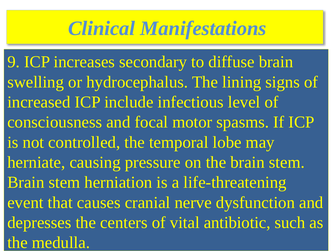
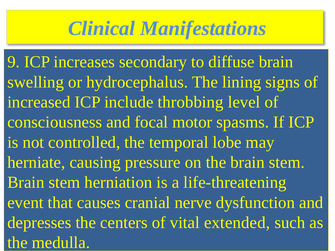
infectious: infectious -> throbbing (191, 102)
antibiotic: antibiotic -> extended (237, 223)
